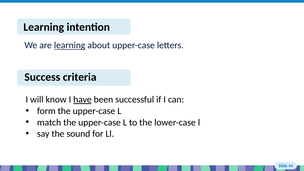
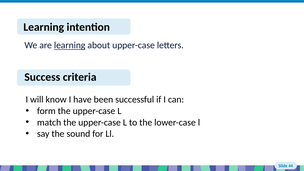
have underline: present -> none (82, 100)
